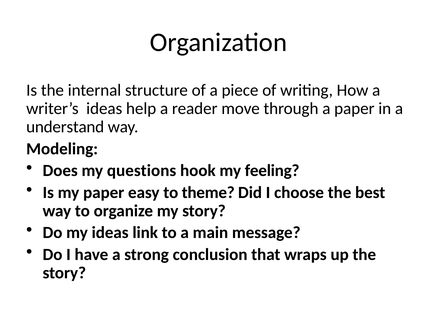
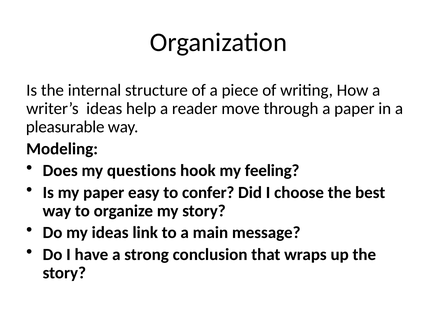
understand: understand -> pleasurable (65, 127)
theme: theme -> confer (208, 192)
